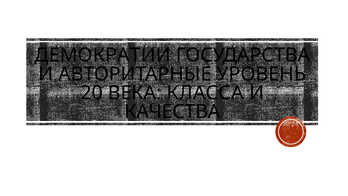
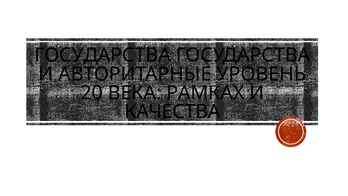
ДЕМОКРАТИИ: ДЕМОКРАТИИ -> ГОСУДАРСТВА (103, 55)
КЛАССА: КЛАССА -> РАМКАХ (205, 93)
